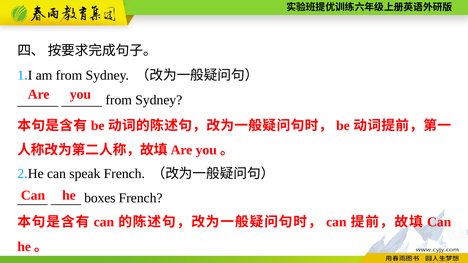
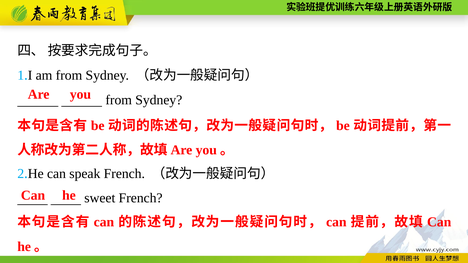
boxes: boxes -> sweet (100, 198)
